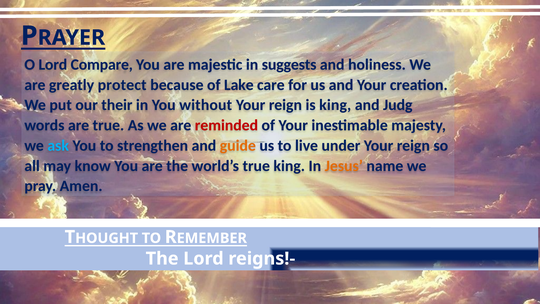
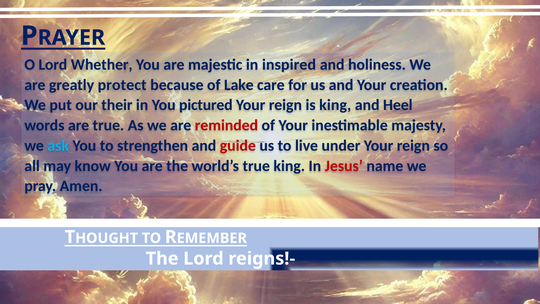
Compare: Compare -> Whether (102, 65)
suggests: suggests -> inspired (289, 65)
without: without -> pictured (206, 105)
Judg: Judg -> Heel (398, 105)
guide colour: orange -> red (238, 145)
Jesus colour: orange -> red (344, 166)
